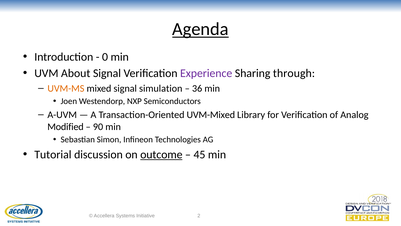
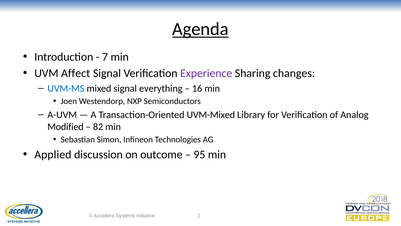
0: 0 -> 7 (105, 57)
About: About -> Affect (76, 73)
through: through -> changes (294, 73)
UVM-MS colour: orange -> blue (66, 88)
simulation: simulation -> everything (161, 88)
36: 36 -> 16 (197, 88)
90: 90 -> 82 (98, 127)
Tutorial: Tutorial -> Applied (53, 154)
outcome underline: present -> none (161, 154)
45: 45 -> 95 (199, 154)
